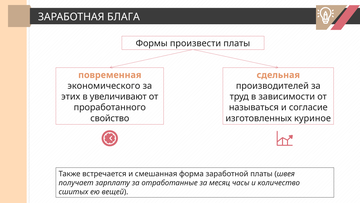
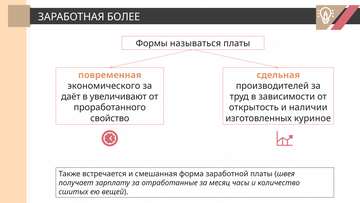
БЛАГА: БЛАГА -> БОЛЕЕ (124, 17)
произвести: произвести -> называться (196, 43)
этих: этих -> даёт (71, 96)
называться: называться -> открытость (254, 107)
согласие: согласие -> наличии (308, 107)
